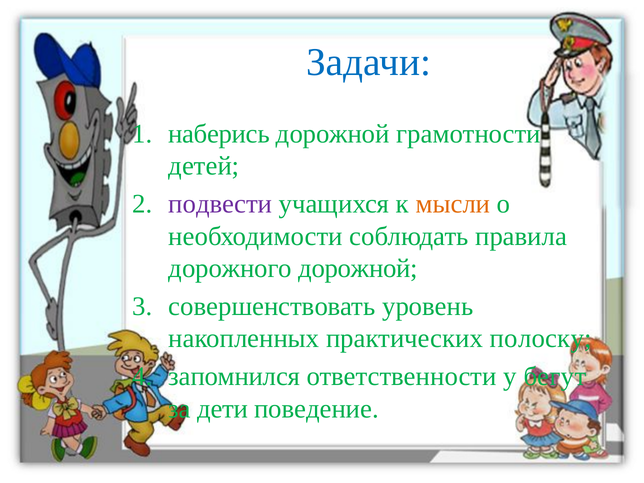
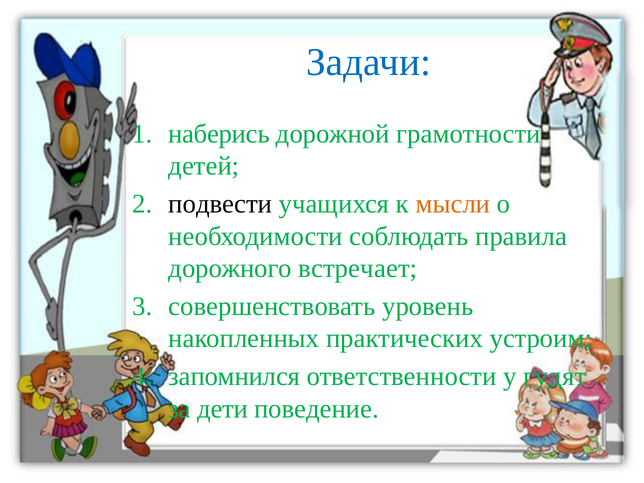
подвести colour: purple -> black (220, 204)
дорожного дорожной: дорожной -> встречает (358, 268)
полоску: полоску -> устроим (541, 339)
бегут: бегут -> гудят (555, 376)
